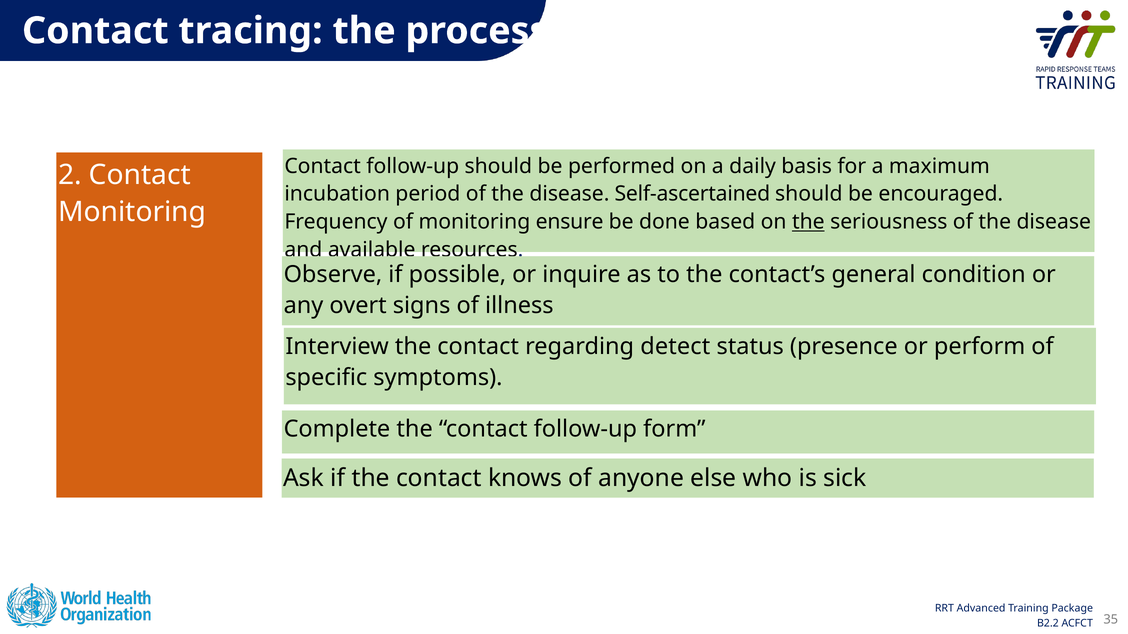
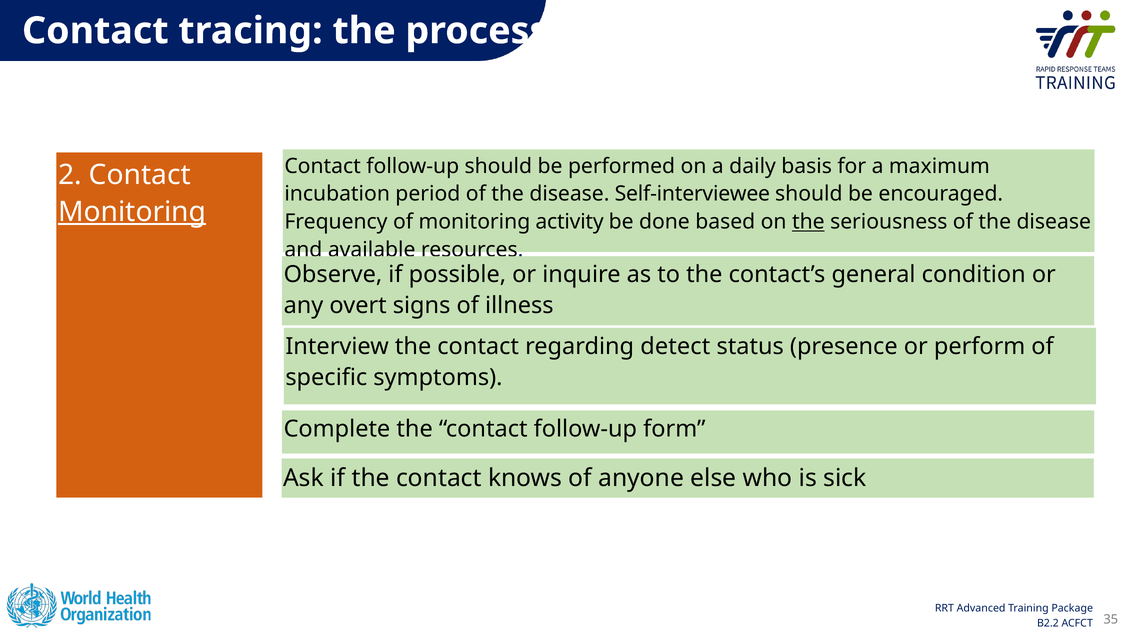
Self-ascertained: Self-ascertained -> Self-interviewee (692, 194)
Monitoring underline: none -> present (132, 212)
ensure: ensure -> activity (570, 222)
